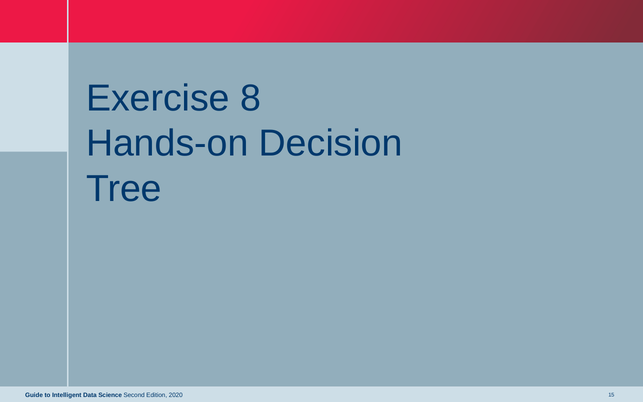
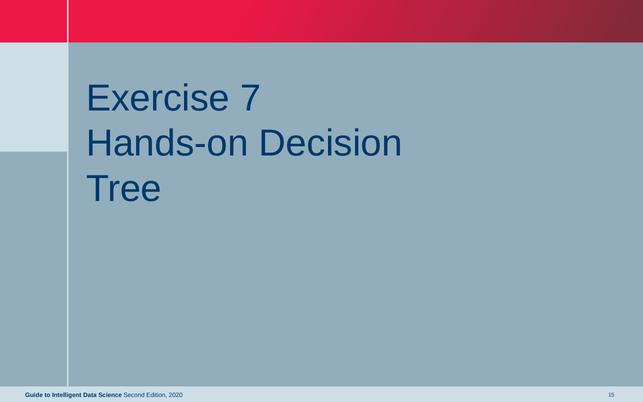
8: 8 -> 7 (251, 99)
